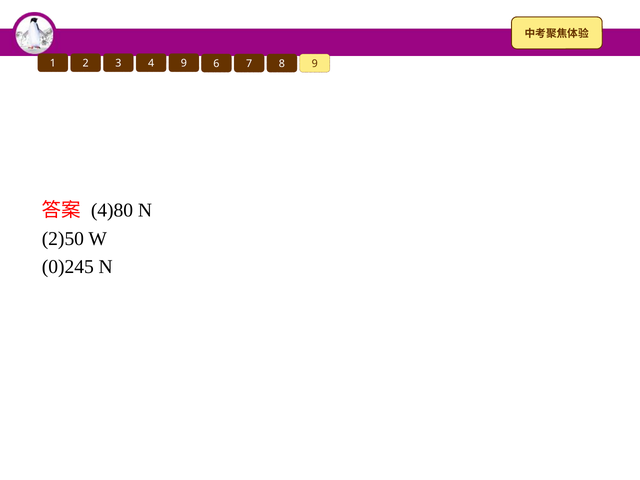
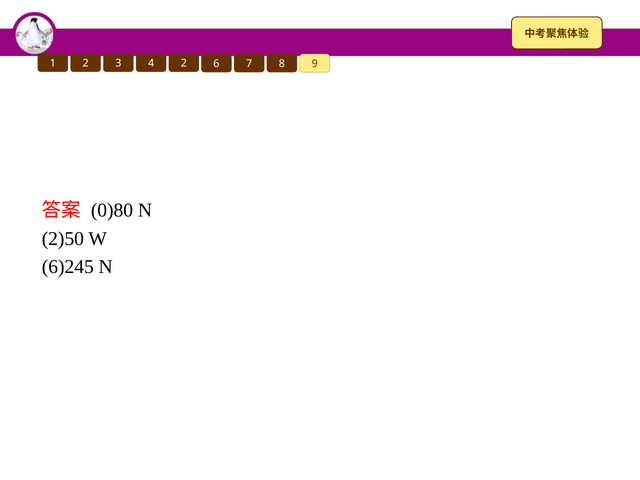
4 9: 9 -> 2 (184, 63)
4)80: 4)80 -> 0)80 (112, 211)
0)245: 0)245 -> 6)245 (68, 267)
